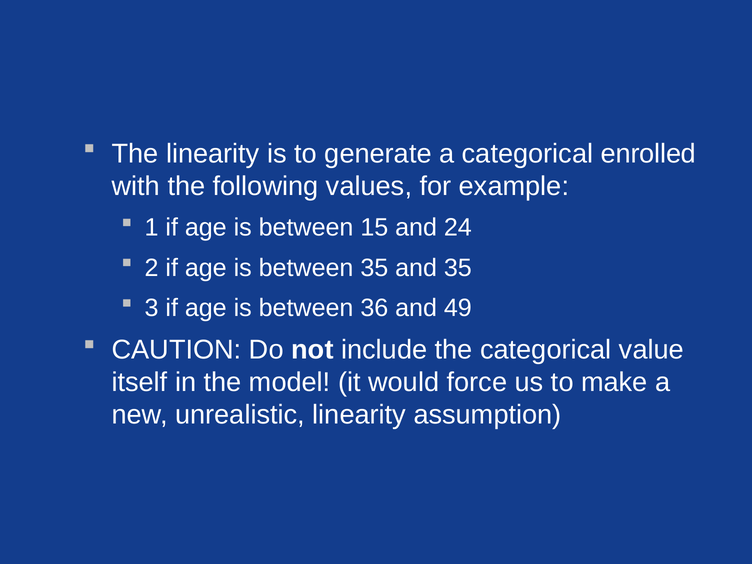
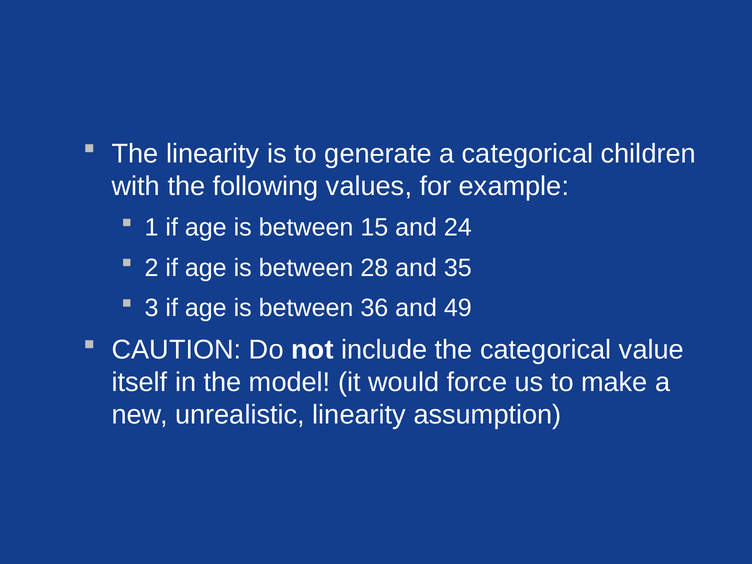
enrolled: enrolled -> children (648, 154)
between 35: 35 -> 28 (374, 268)
